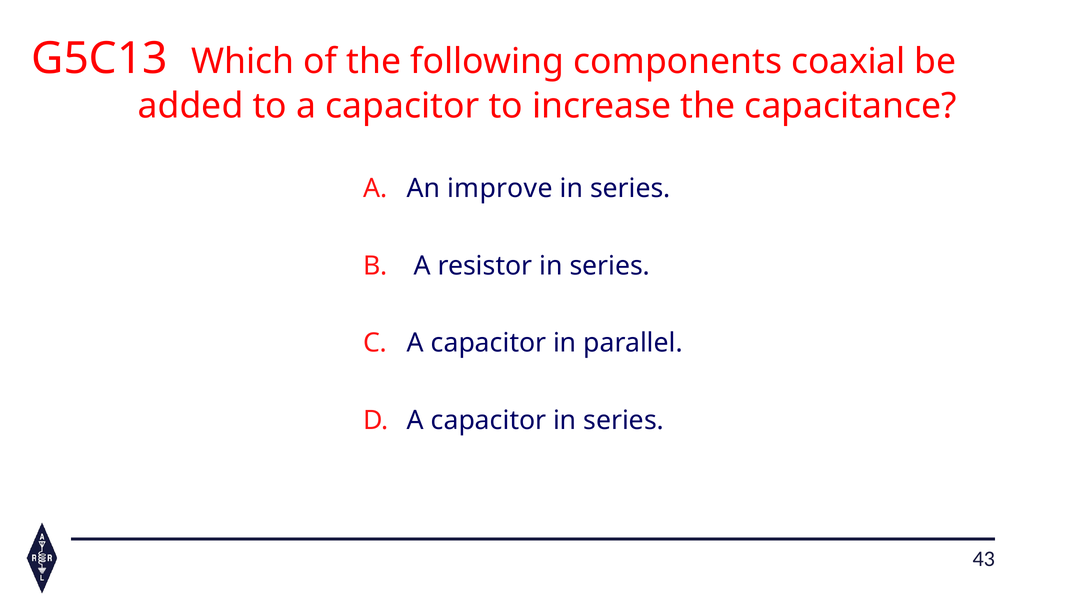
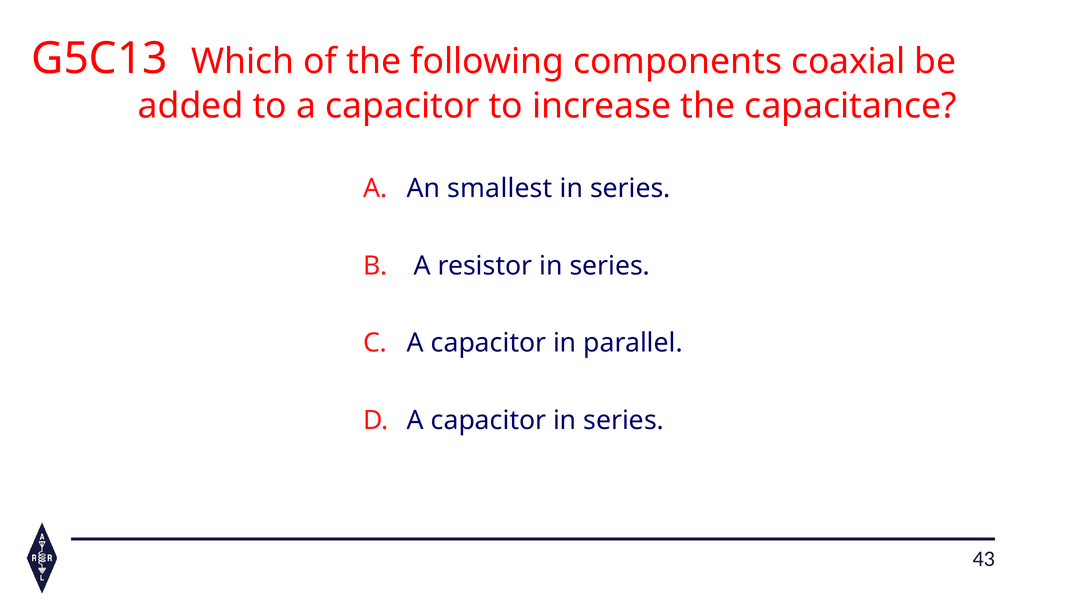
improve: improve -> smallest (500, 188)
